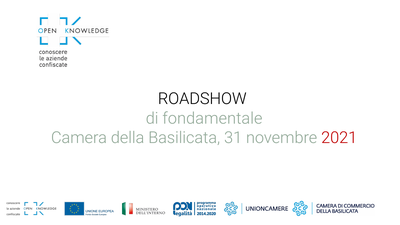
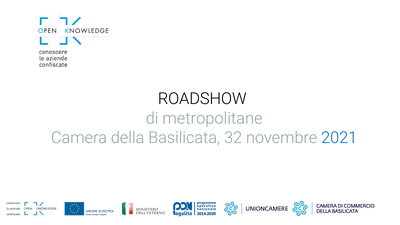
fondamentale: fondamentale -> metropolitane (212, 118)
31: 31 -> 32 (233, 138)
2021 colour: red -> blue (339, 138)
